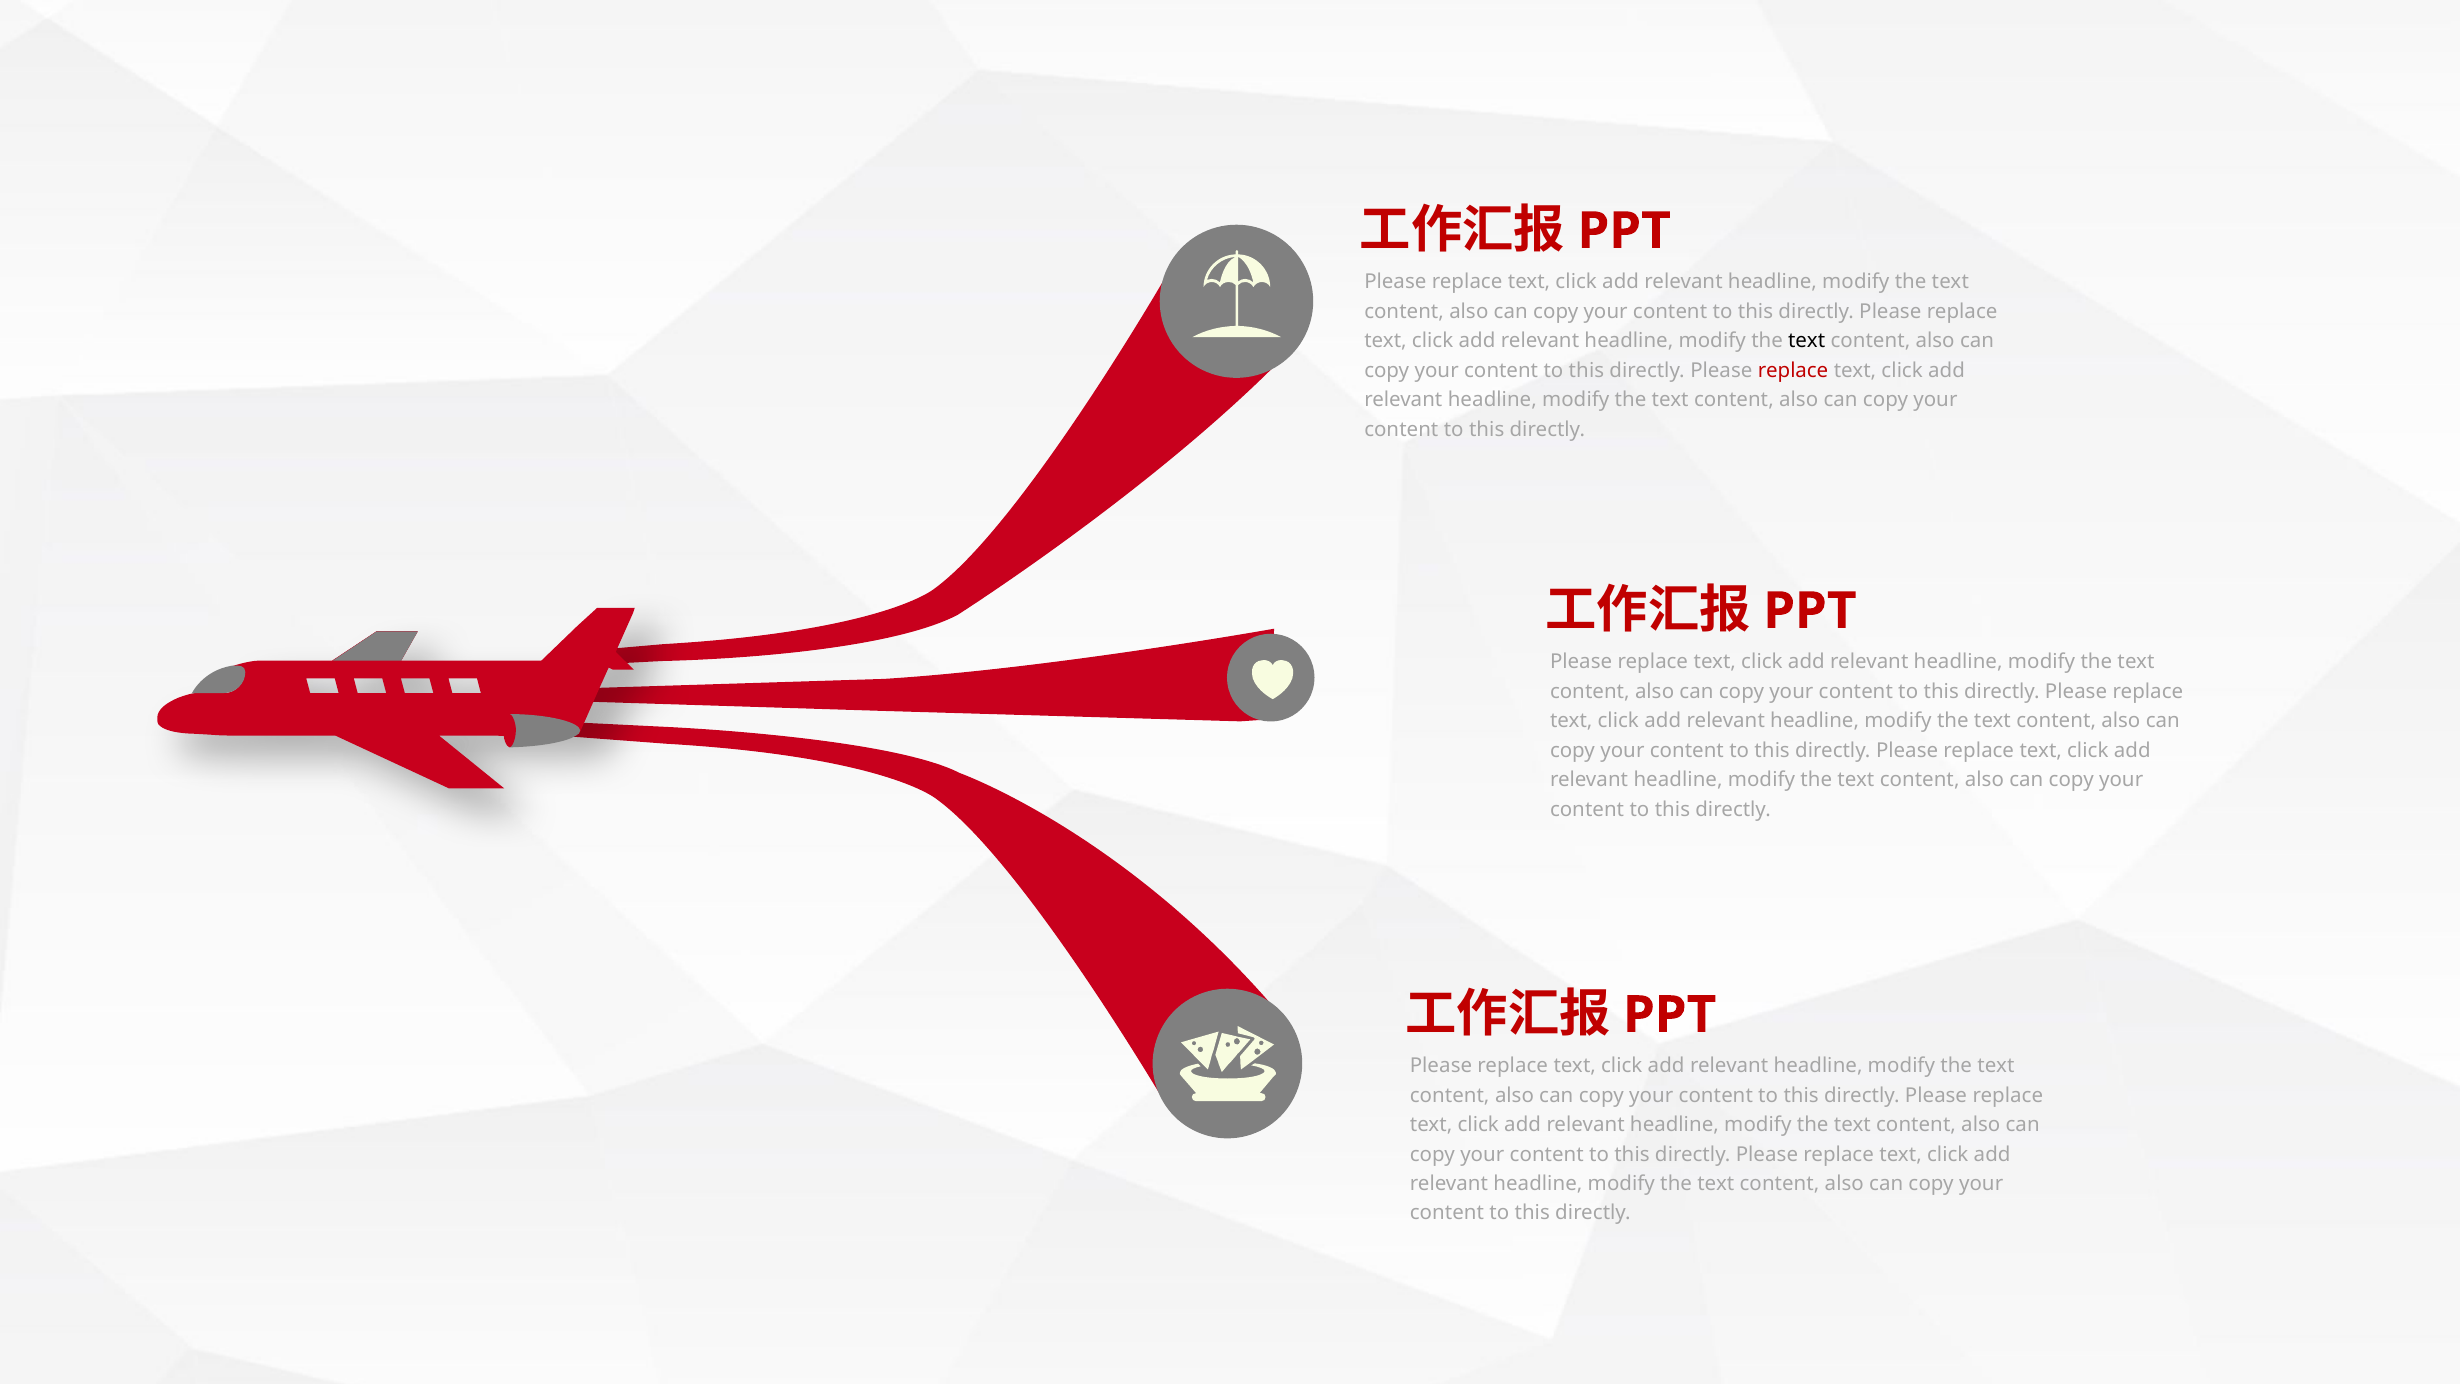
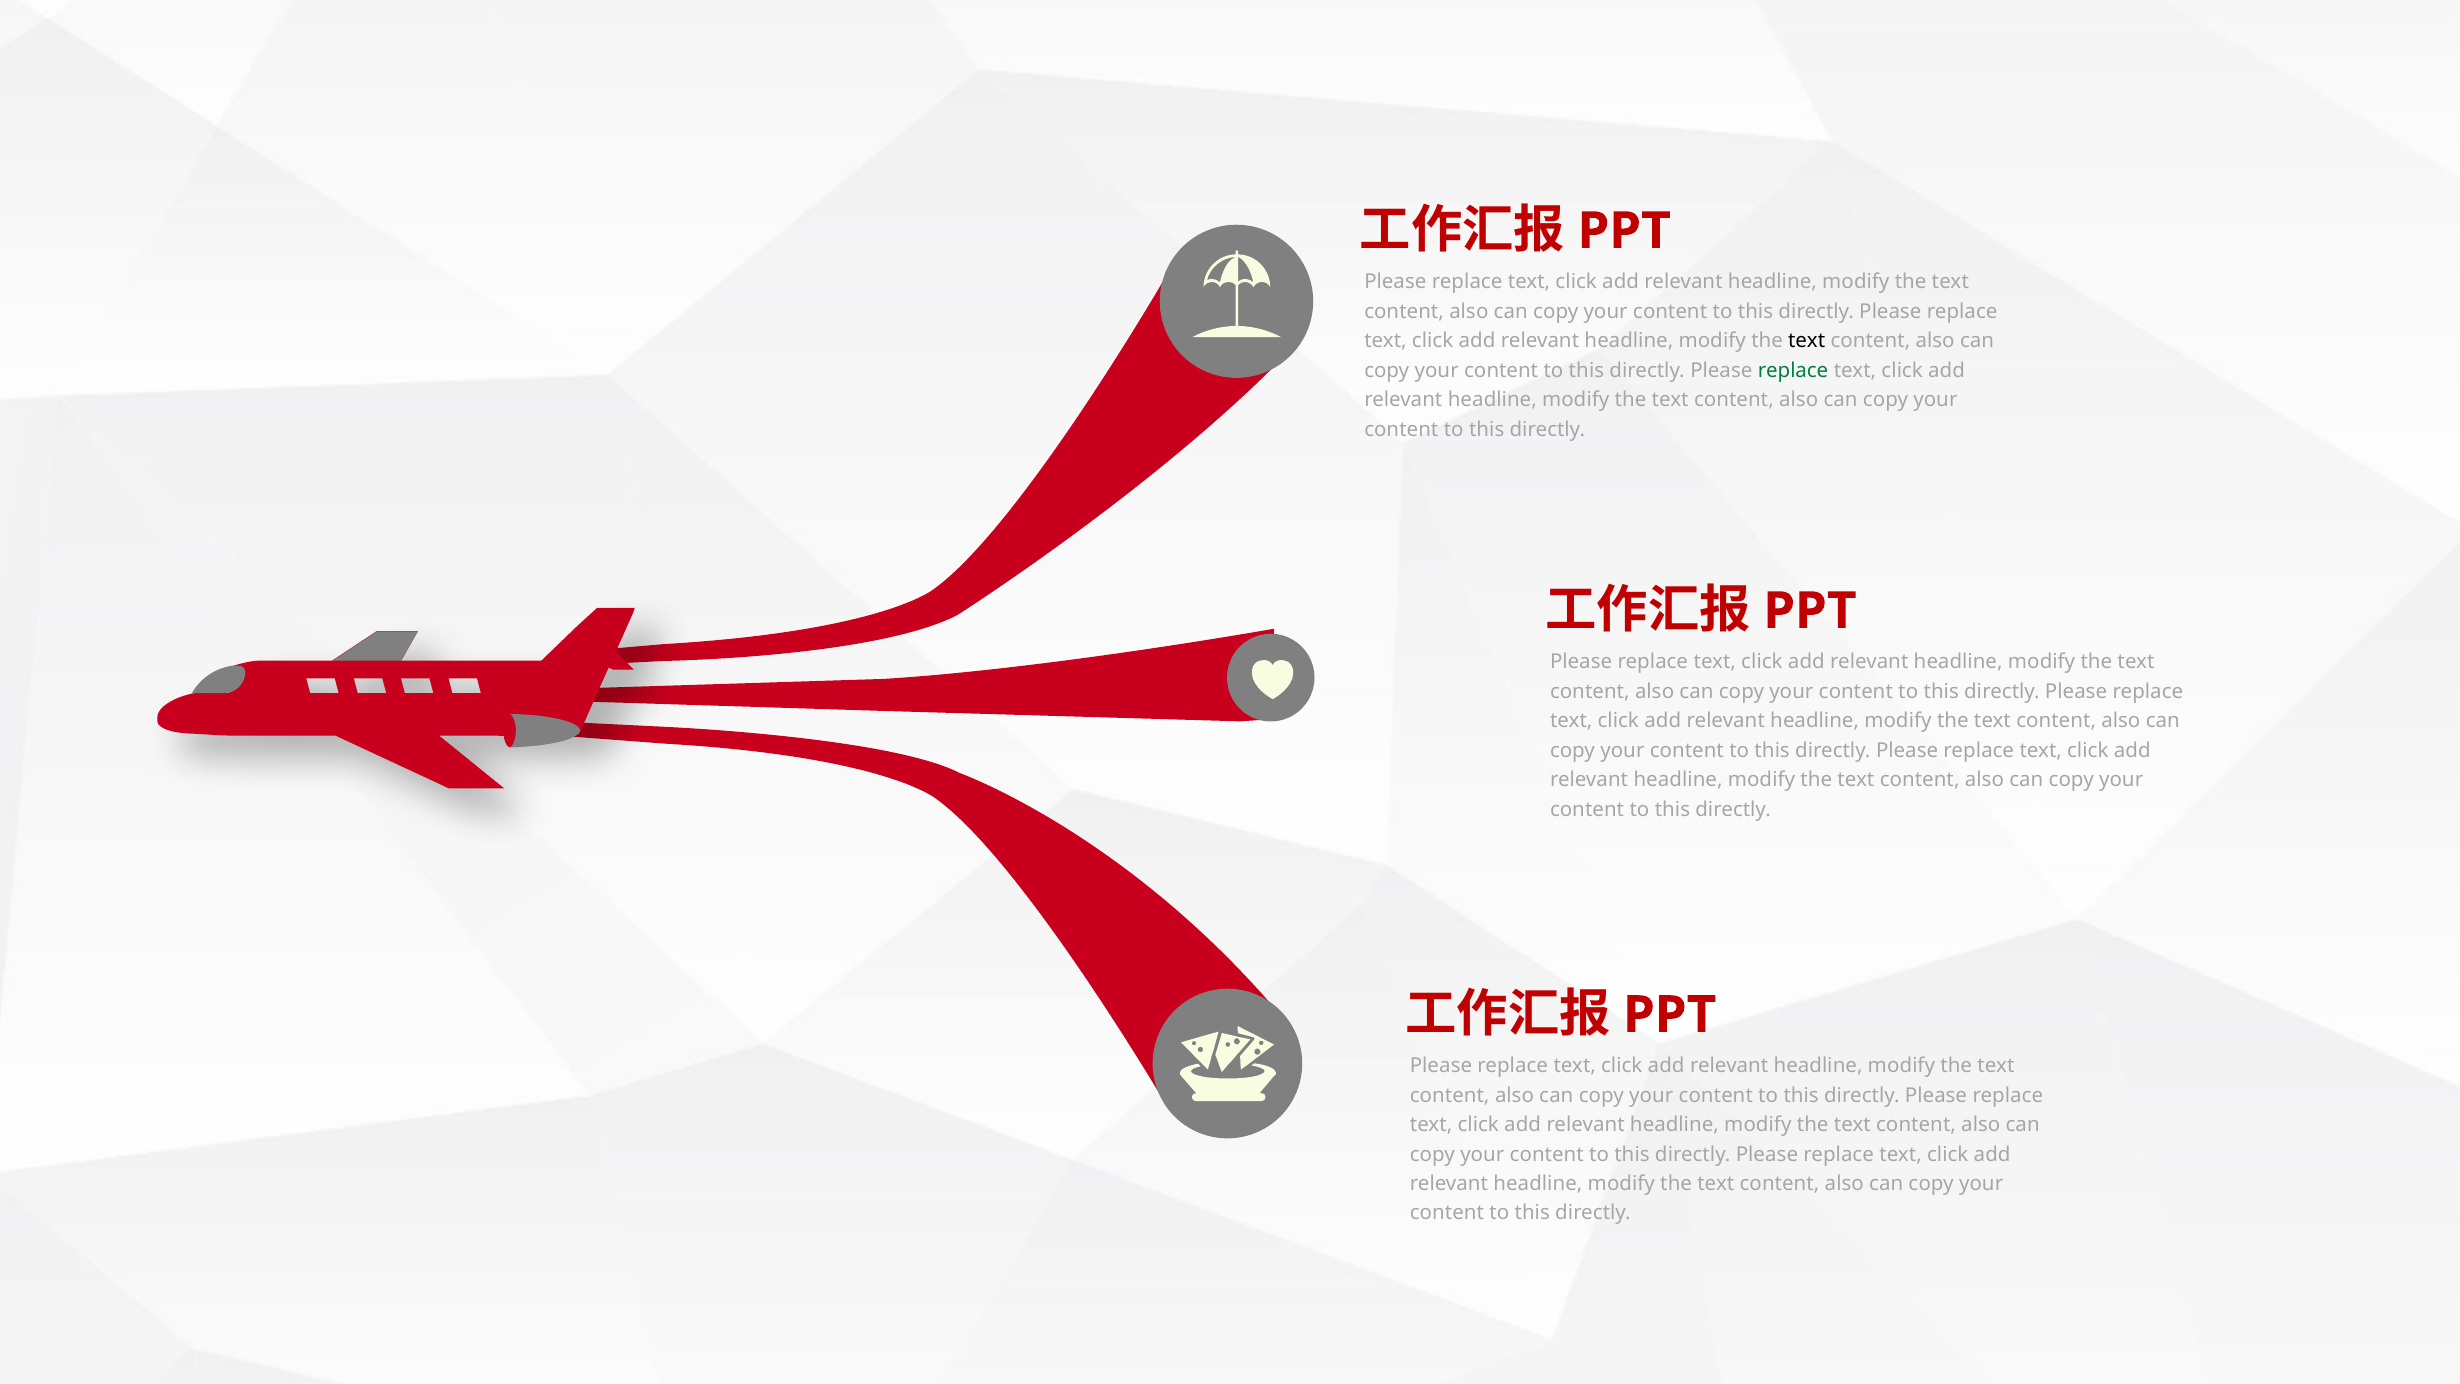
replace colour: red -> green (1793, 370)
